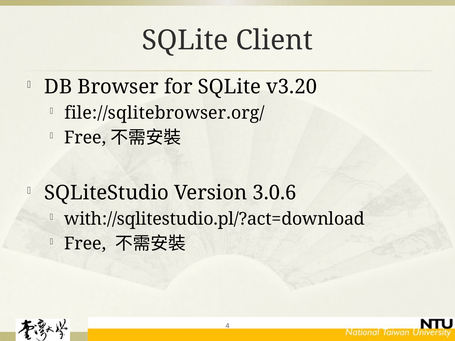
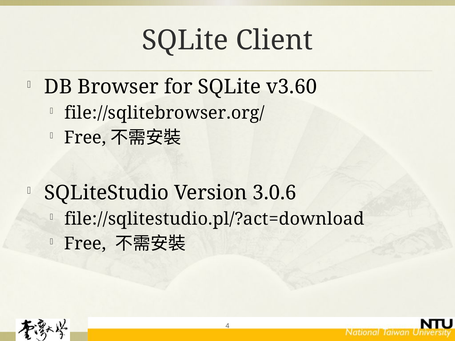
v3.20: v3.20 -> v3.60 (292, 87)
with://sqlitestudio.pl/?act=download: with://sqlitestudio.pl/?act=download -> file://sqlitestudio.pl/?act=download (214, 219)
